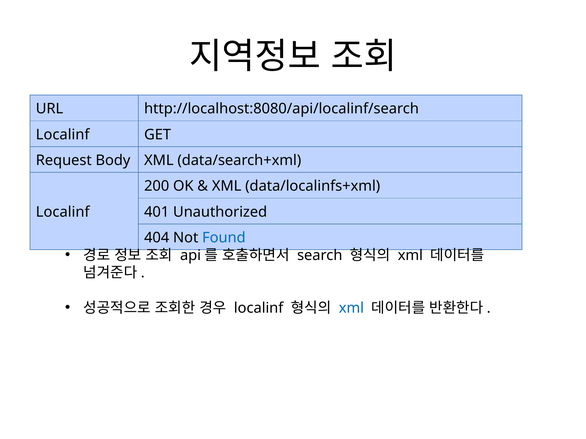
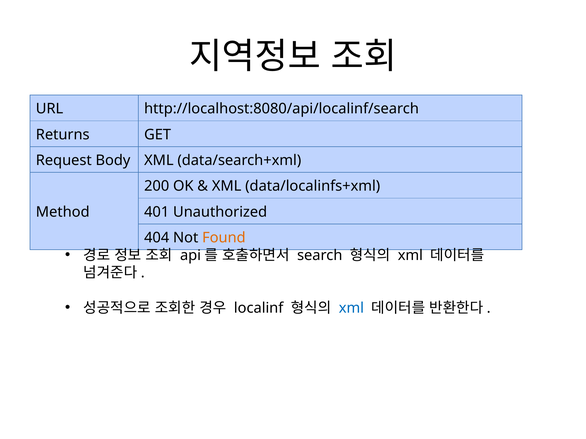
Localinf: Localinf -> Returns (63, 135)
Localinf: Localinf -> Method (63, 212)
Found colour: blue -> orange (224, 238)
